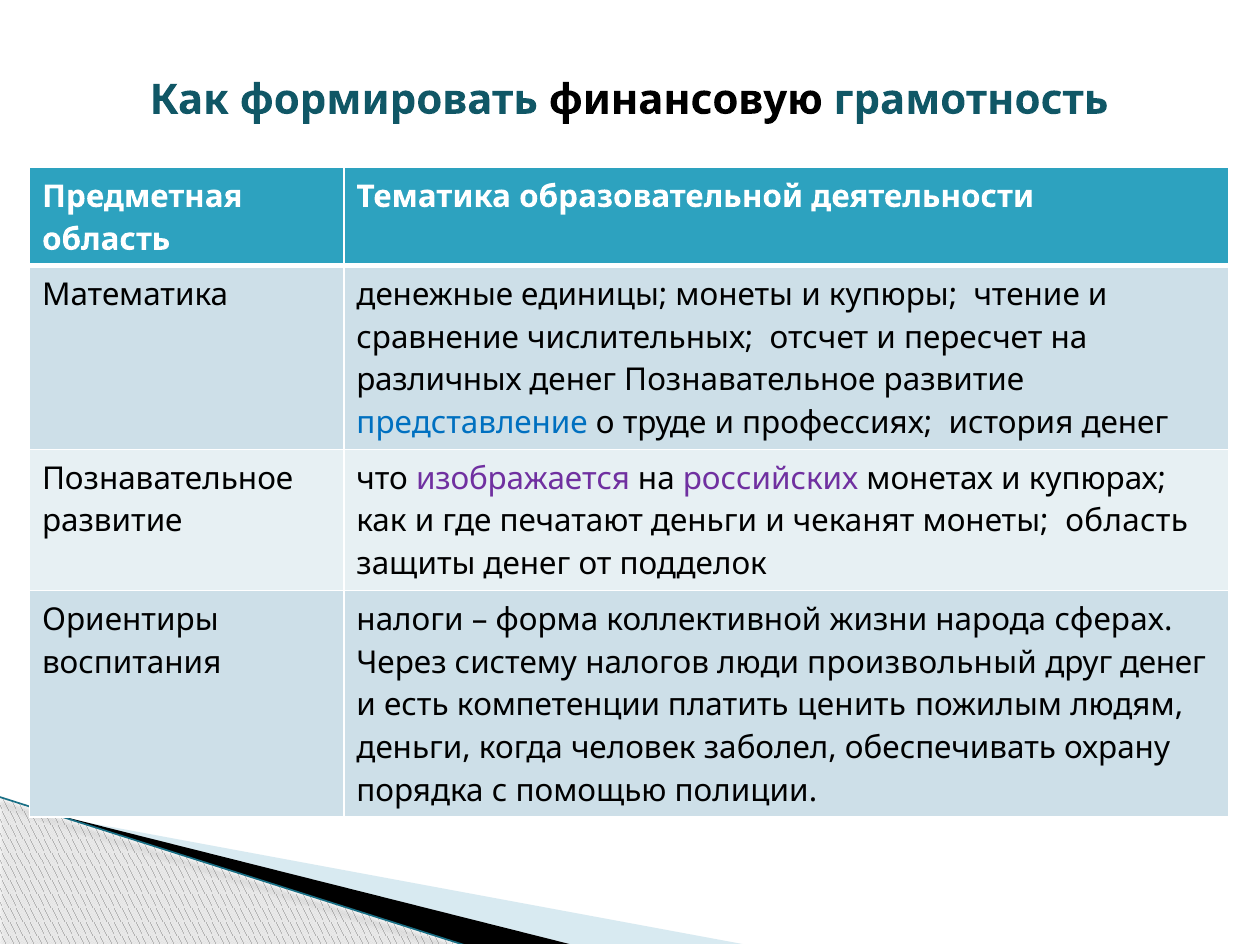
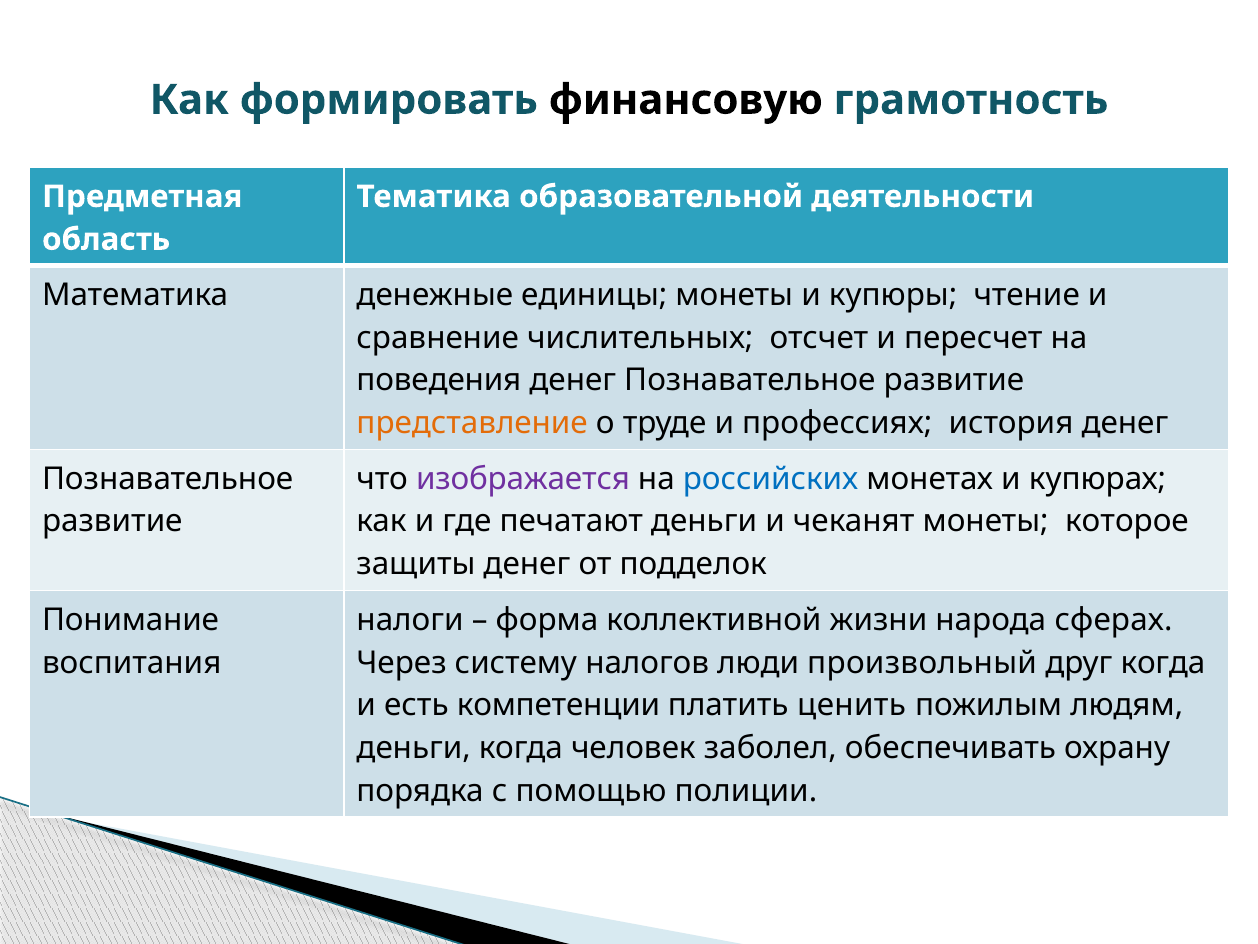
различных: различных -> поведения (439, 380)
представление colour: blue -> orange (472, 423)
российских colour: purple -> blue (771, 479)
монеты область: область -> которое (1127, 521)
Ориентиры: Ориентиры -> Понимание (131, 620)
друг денег: денег -> когда (1163, 662)
